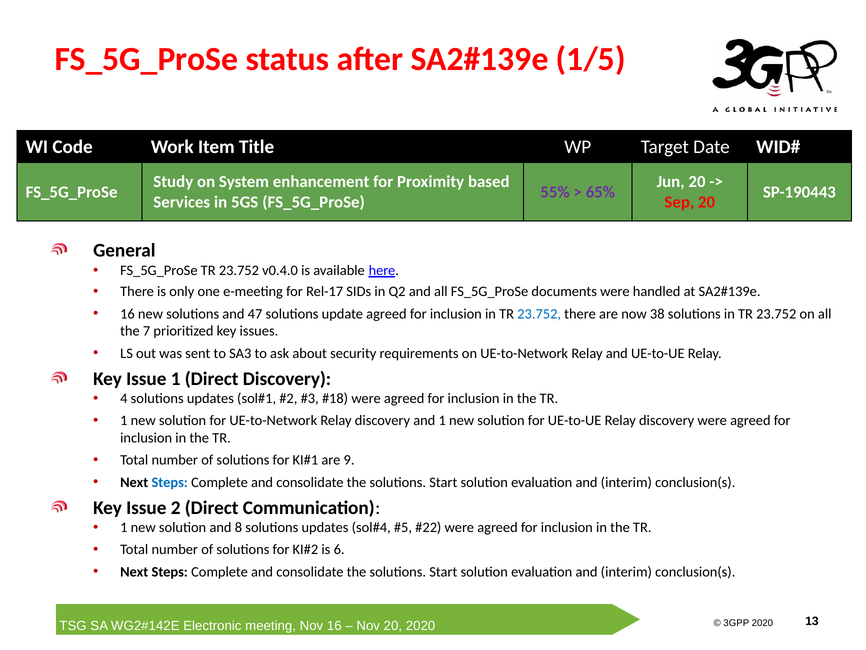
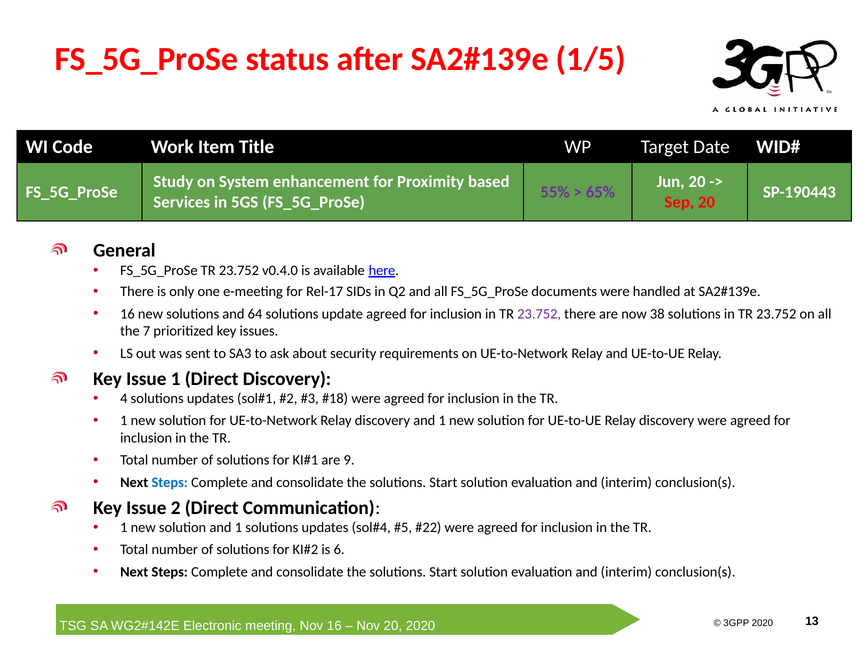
47: 47 -> 64 (255, 314)
23.752 colour: blue -> purple (539, 314)
solution and 8: 8 -> 1 (238, 527)
